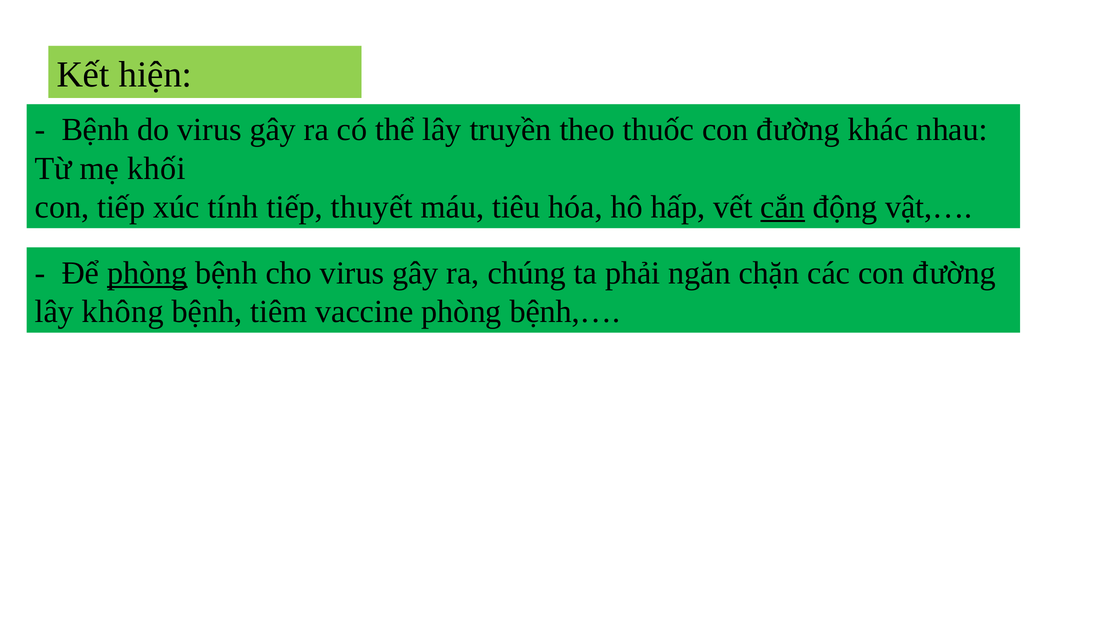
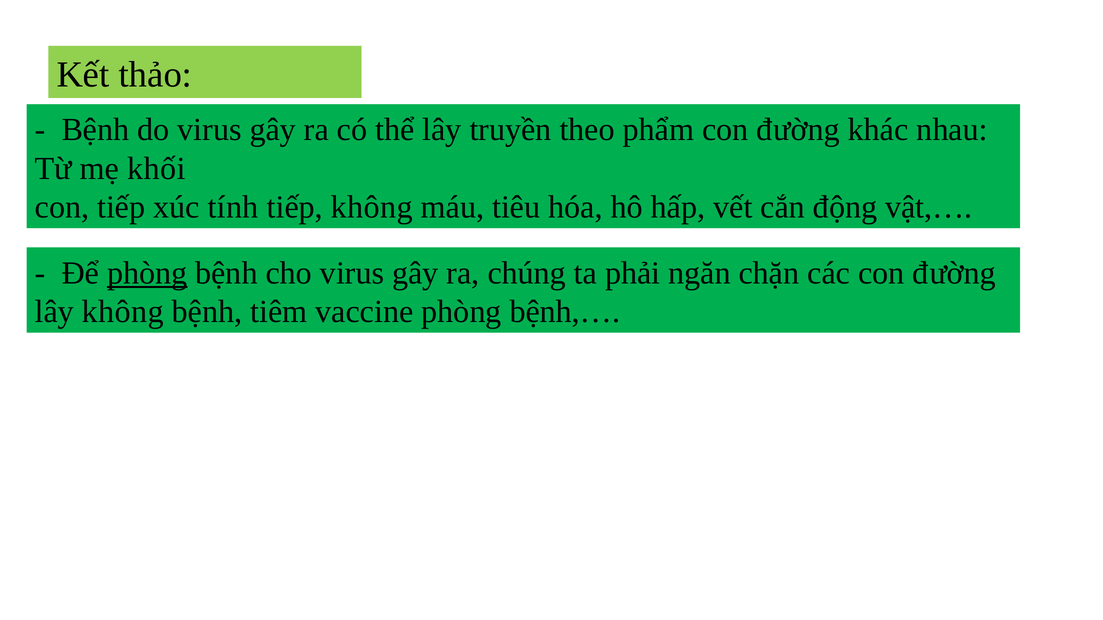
hiện: hiện -> thảo (155, 75)
thuốc: thuốc -> phẩm (658, 130)
tiếp thuyết: thuyết -> không (372, 207)
cắn underline: present -> none (783, 207)
